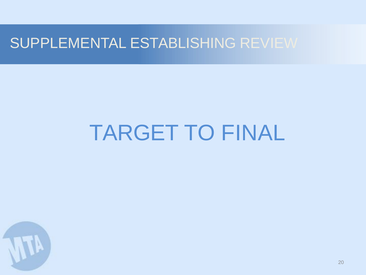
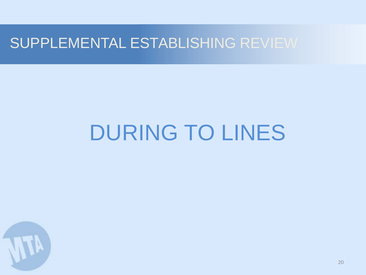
TARGET: TARGET -> DURING (134, 133)
FINAL: FINAL -> LINES (253, 133)
